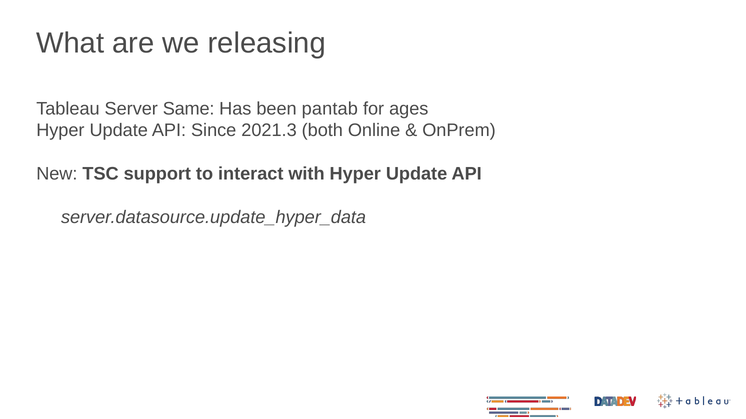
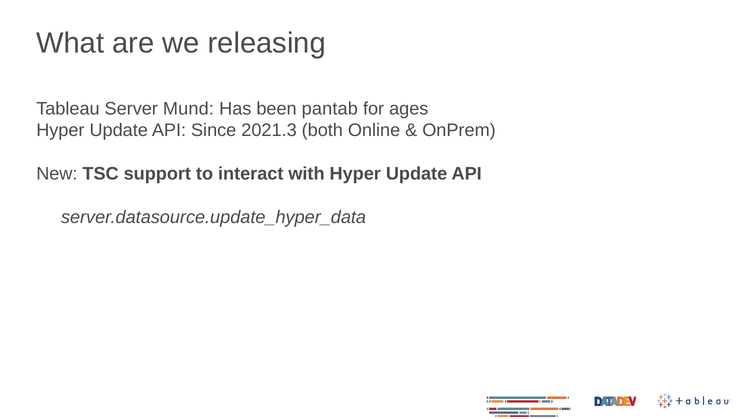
Same: Same -> Mund (188, 109)
